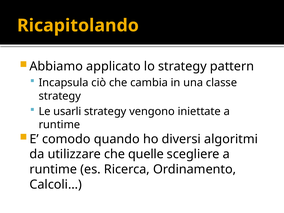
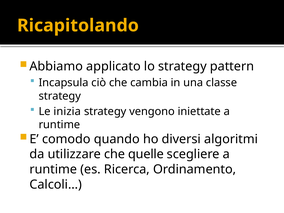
usarli: usarli -> inizia (67, 111)
